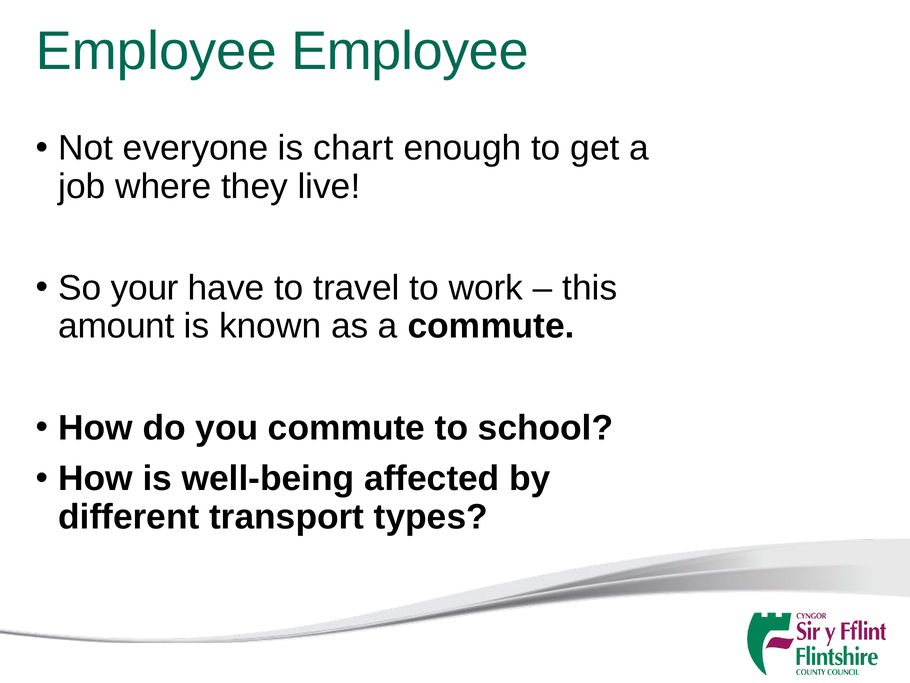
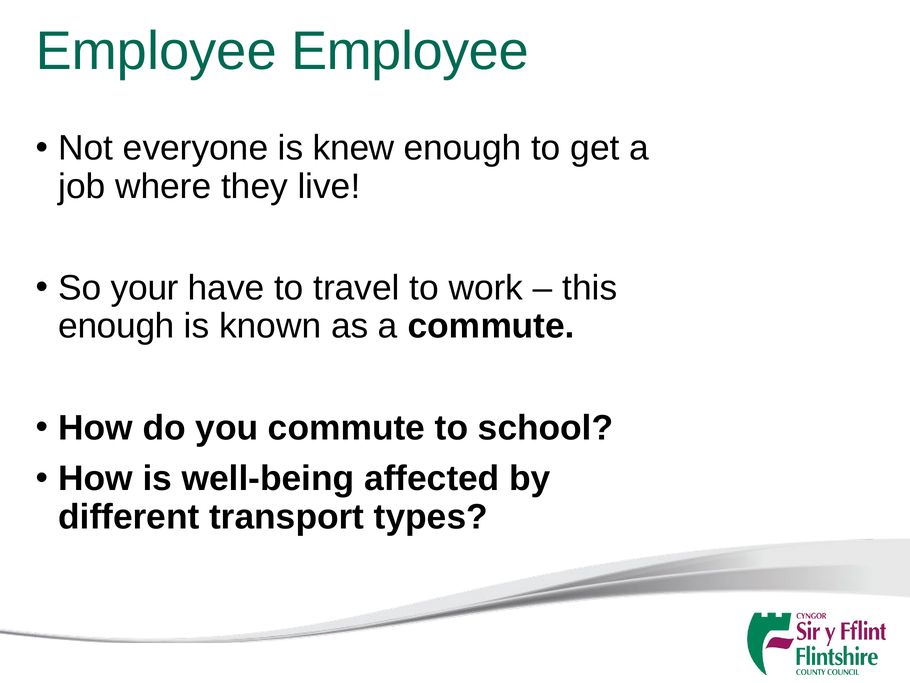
chart: chart -> knew (354, 148)
amount: amount -> enough (116, 326)
